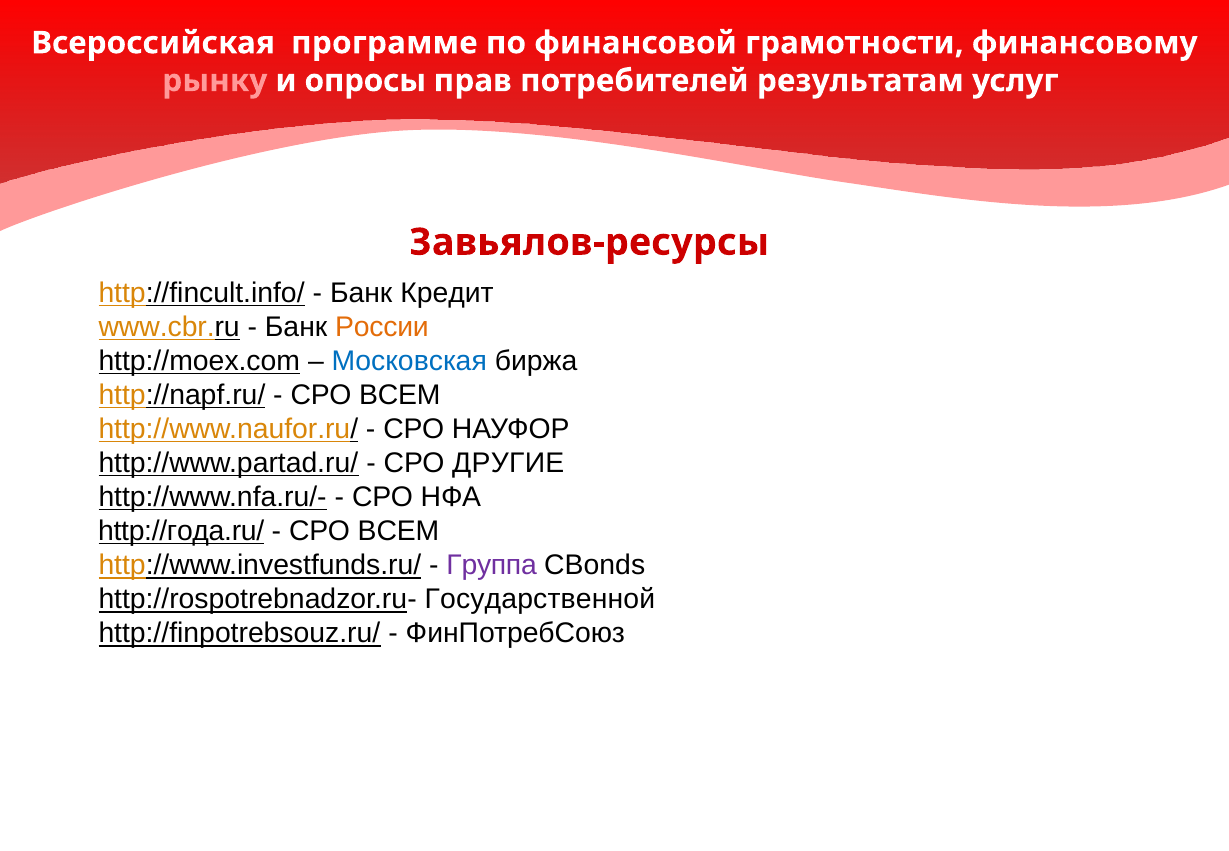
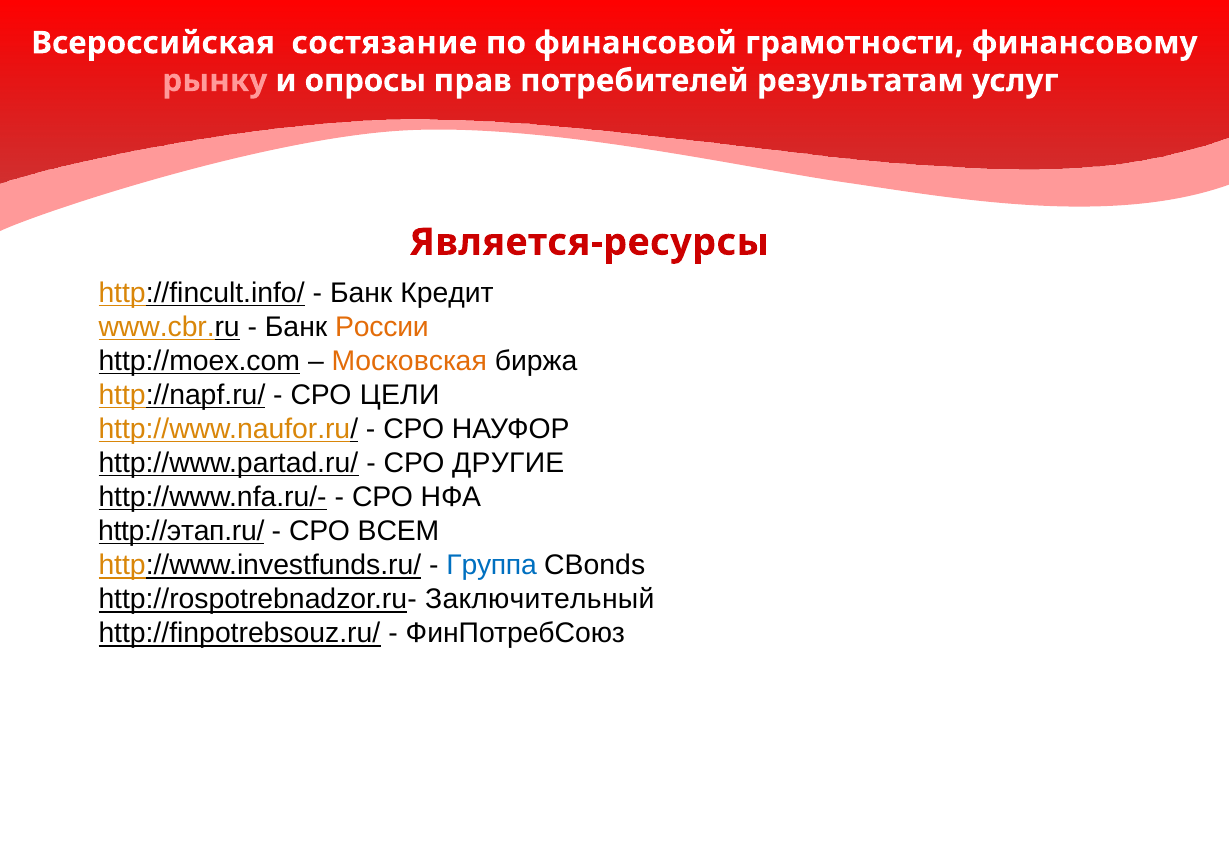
программе: программе -> состязание (384, 43)
Завьялов-ресурсы: Завьялов-ресурсы -> Является-ресурсы (589, 242)
Московская colour: blue -> orange (409, 361)
ВСЕМ: ВСЕМ -> ЦЕЛИ (400, 395)
http://года.ru/: http://года.ru/ -> http://этап.ru/ (181, 531)
Группа colour: purple -> blue (492, 565)
Государственной: Государственной -> Заключительный (540, 599)
